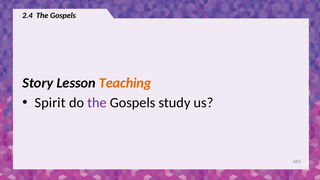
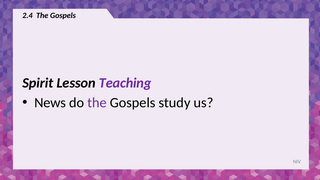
Story: Story -> Spirit (38, 83)
Teaching colour: orange -> purple (125, 83)
Spirit: Spirit -> News (50, 103)
